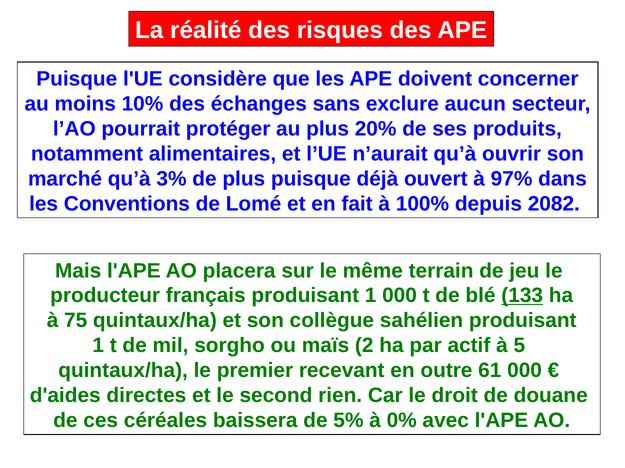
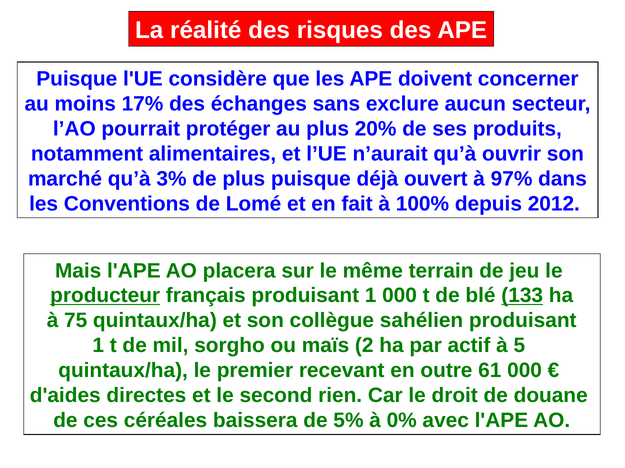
10%: 10% -> 17% (143, 104)
2082: 2082 -> 2012 (554, 204)
producteur underline: none -> present (105, 296)
